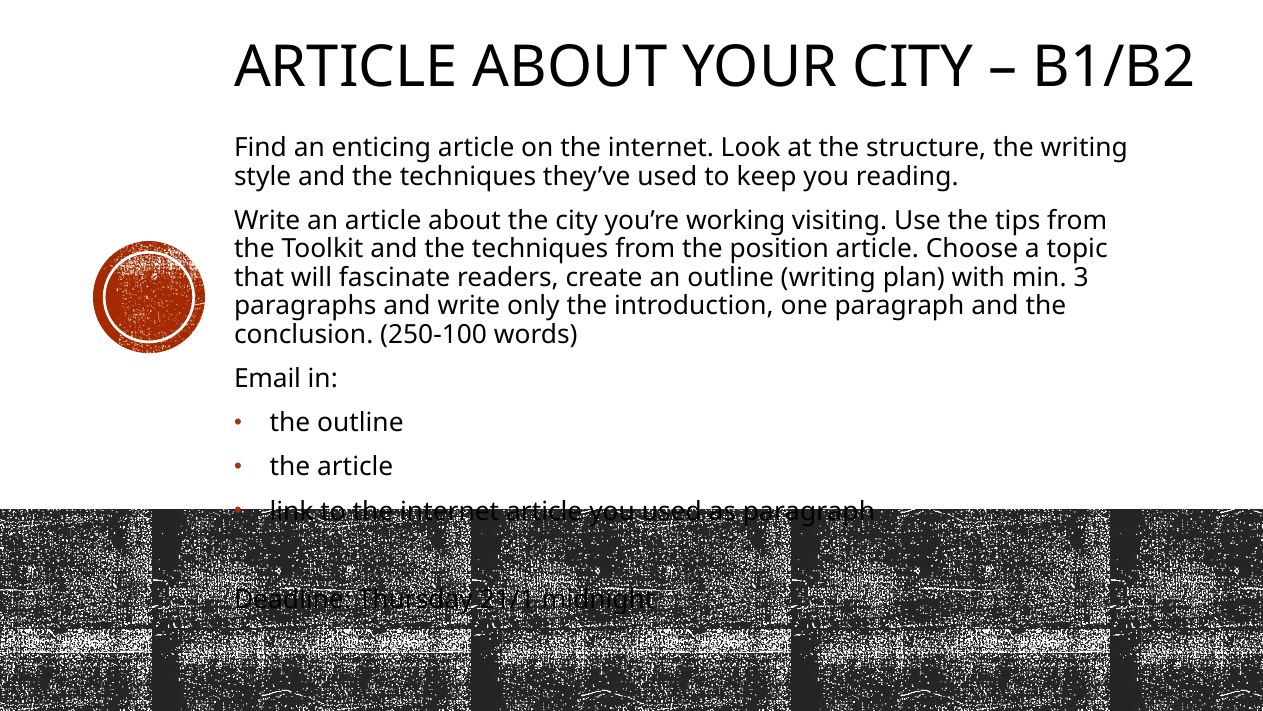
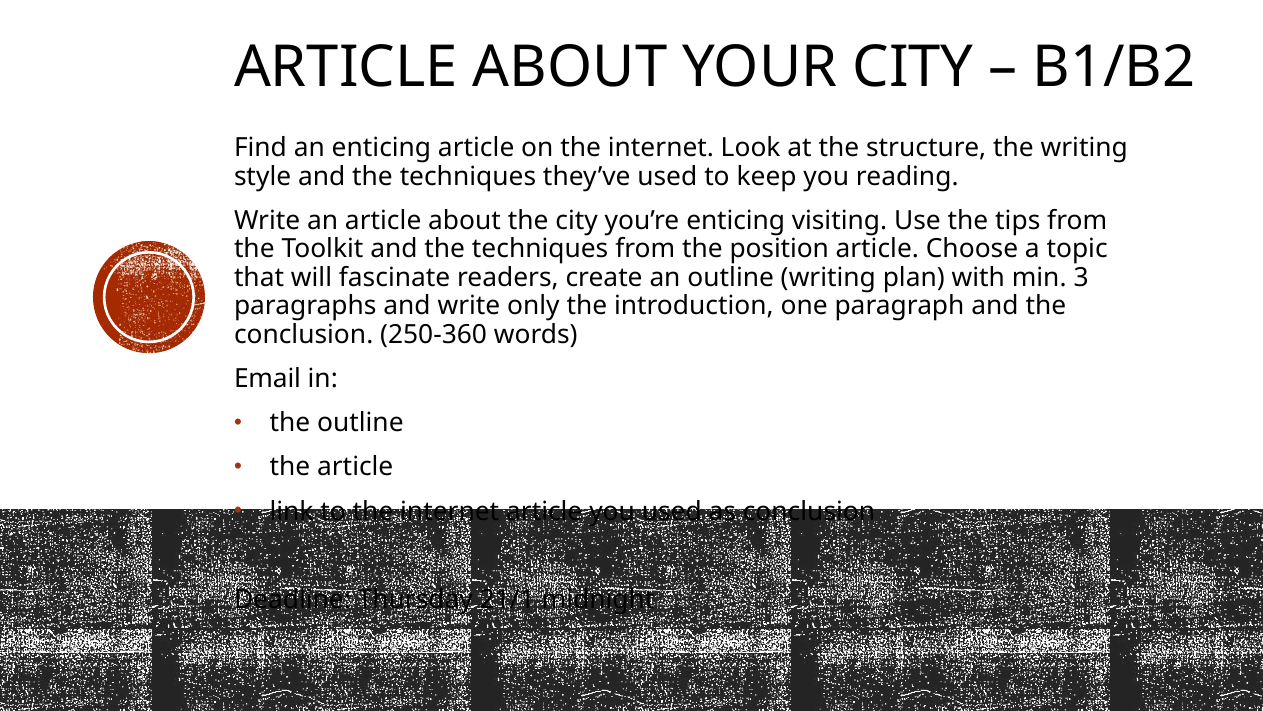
you’re working: working -> enticing (736, 221)
250-100: 250-100 -> 250-360 (434, 334)
as paragraph: paragraph -> conclusion (809, 511)
